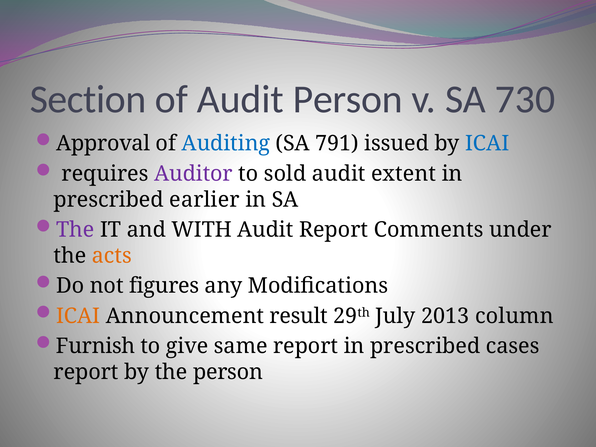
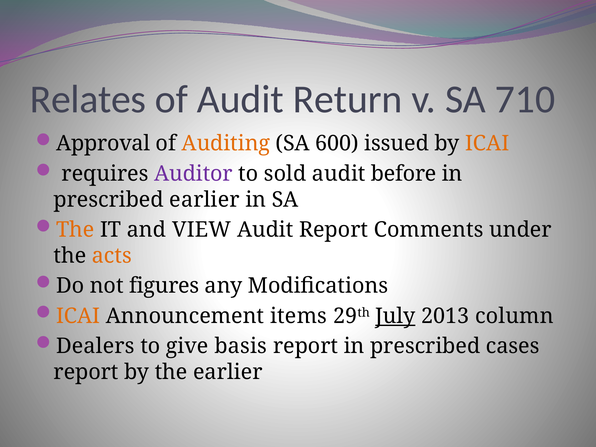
Section: Section -> Relates (88, 99)
Audit Person: Person -> Return (348, 99)
730: 730 -> 710 (525, 99)
Auditing colour: blue -> orange (226, 144)
791: 791 -> 600 (337, 144)
ICAI colour: blue -> orange (487, 144)
extent: extent -> before (404, 174)
The colour: purple -> orange (75, 230)
WITH: WITH -> VIEW (202, 230)
result: result -> items (298, 316)
July underline: none -> present (395, 316)
Furnish: Furnish -> Dealers (95, 346)
same: same -> basis (241, 346)
the person: person -> earlier (228, 372)
